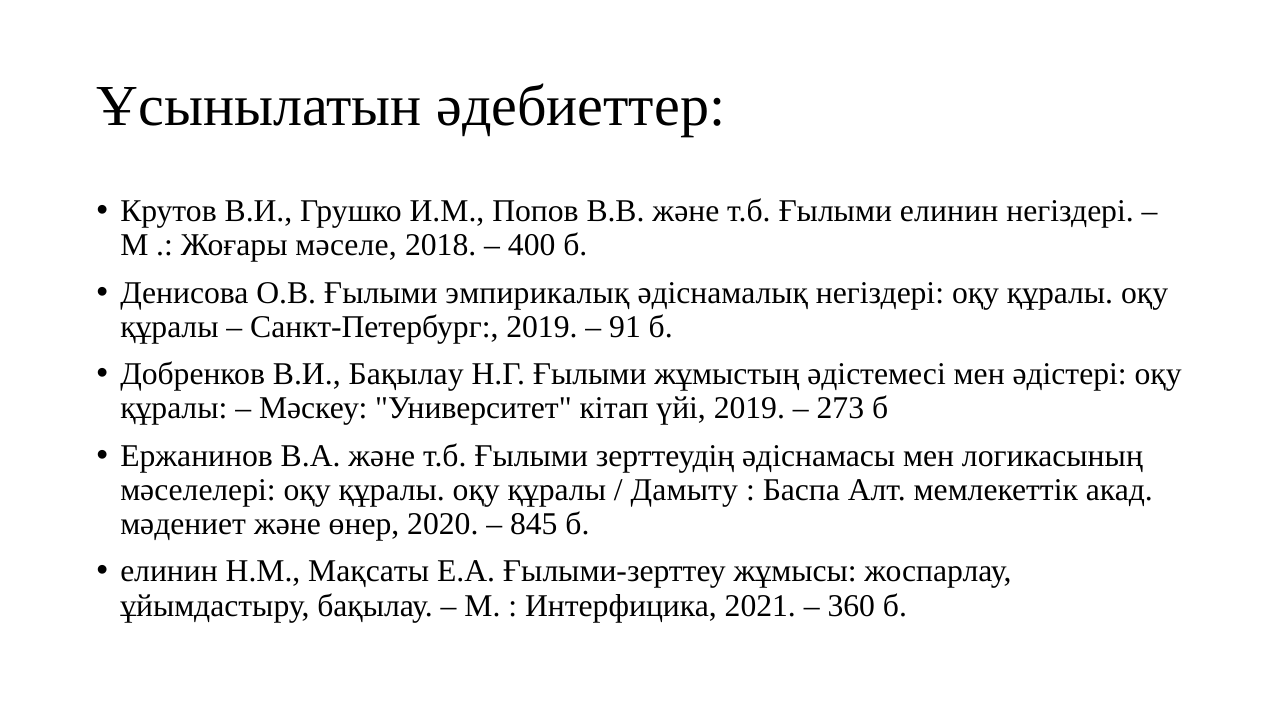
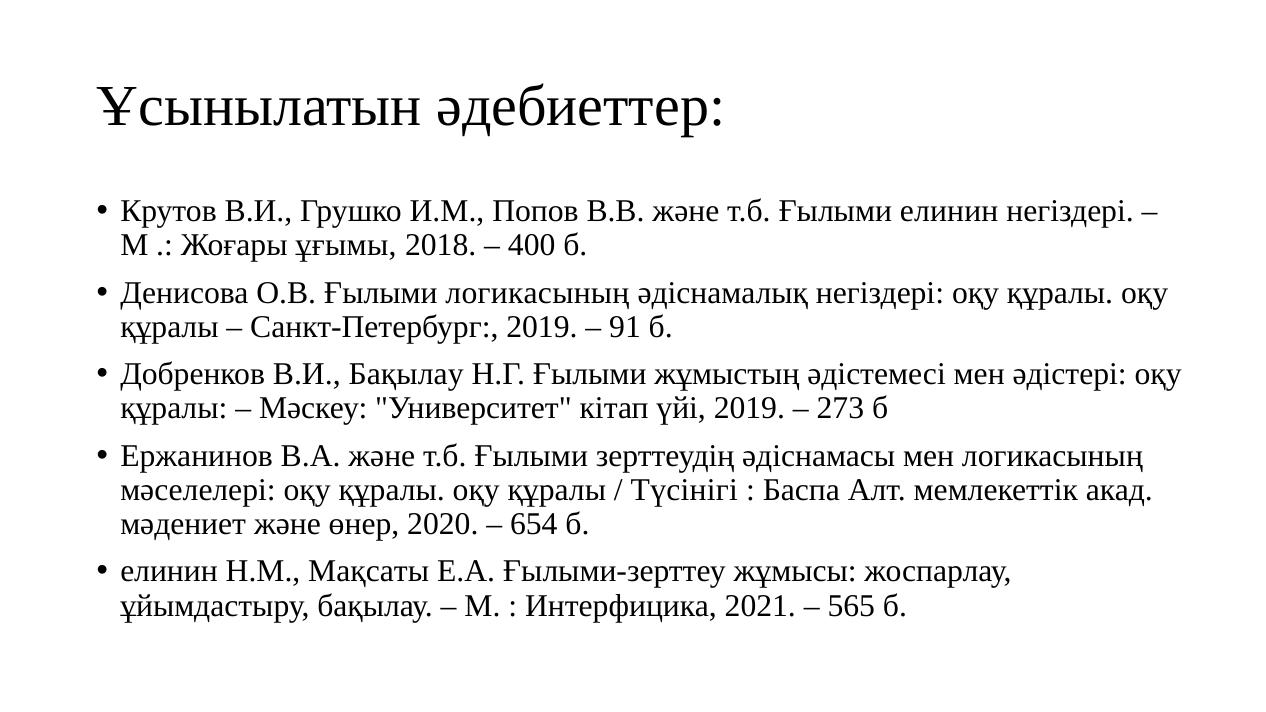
мәселе: мәселе -> ұғымы (346, 245)
Ғылыми эмпирикалық: эмпирикалық -> логикасының (537, 293)
Дамыту: Дамыту -> Түсінігі (684, 490)
845: 845 -> 654 (534, 524)
360: 360 -> 565 (851, 606)
